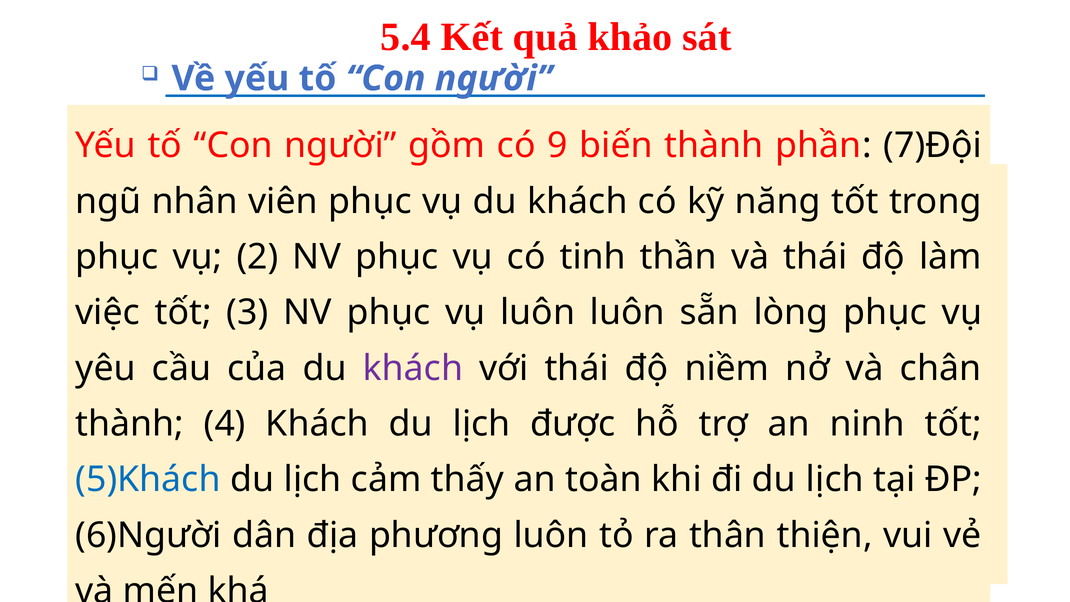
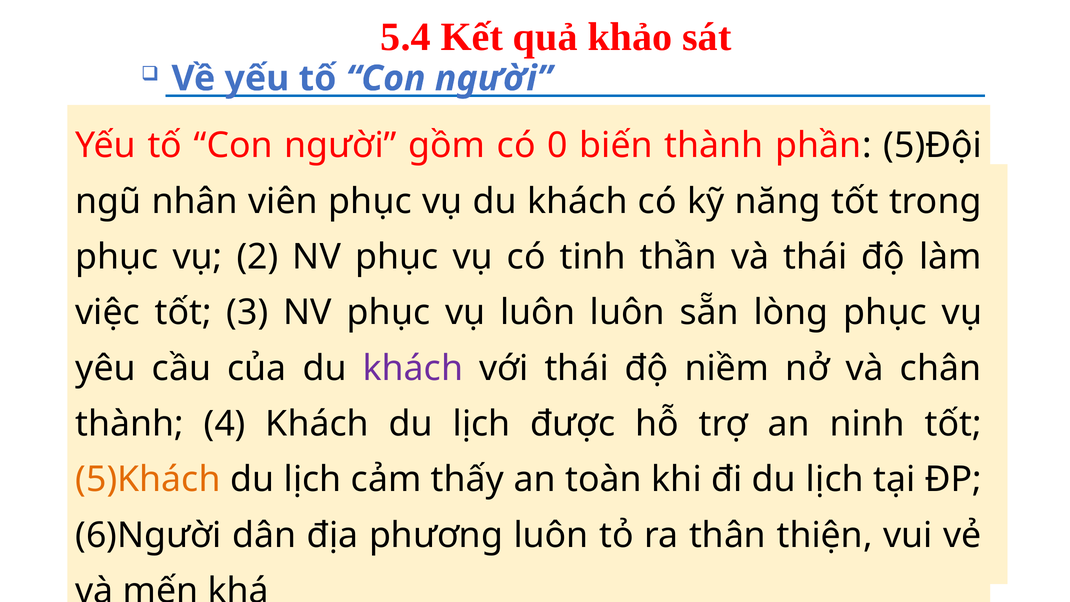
9: 9 -> 0 (557, 146)
7)Đội: 7)Đội -> 5)Đội (933, 146)
5)Khách colour: blue -> orange (148, 479)
